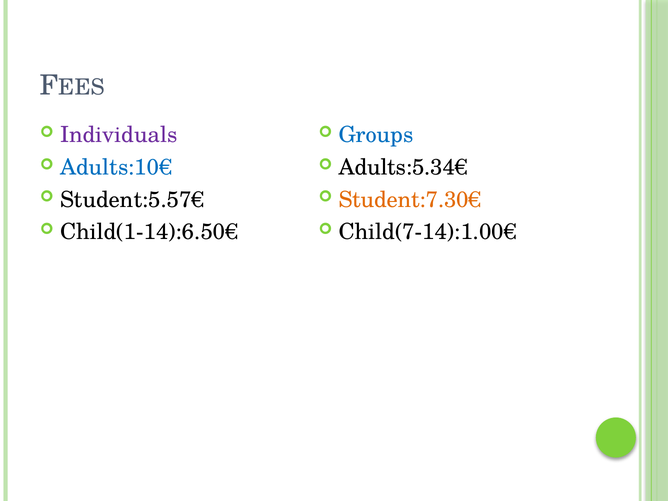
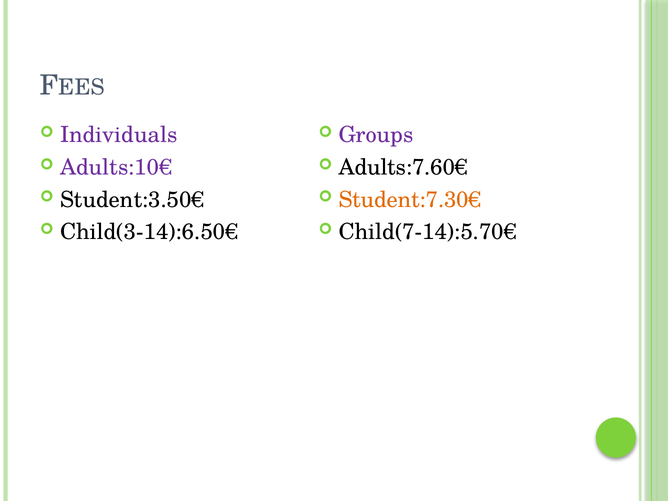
Groups colour: blue -> purple (376, 135)
Adults:10€ colour: blue -> purple (116, 167)
Adults:5.34€: Adults:5.34€ -> Adults:7.60€ (403, 167)
Student:5.57€: Student:5.57€ -> Student:3.50€ (132, 200)
Child(1-14):6.50€: Child(1-14):6.50€ -> Child(3-14):6.50€ (149, 232)
Child(7-14):1.00€: Child(7-14):1.00€ -> Child(7-14):5.70€ (427, 232)
